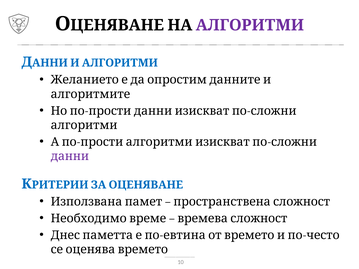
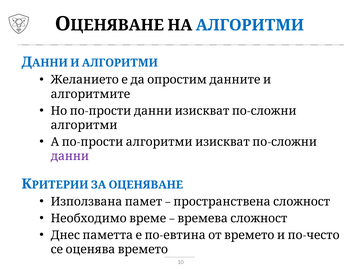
АЛГОРИТМИ colour: purple -> blue (250, 25)
